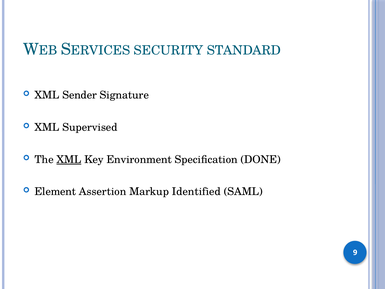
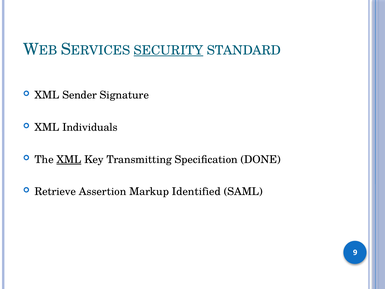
SECURITY underline: none -> present (168, 50)
Supervised: Supervised -> Individuals (90, 127)
Environment: Environment -> Transmitting (139, 159)
Element: Element -> Retrieve (55, 191)
